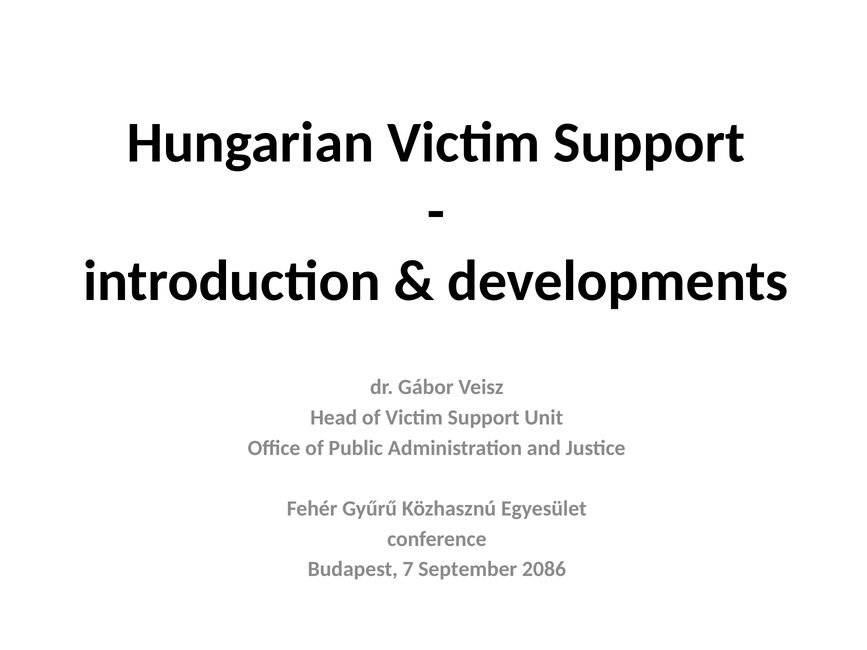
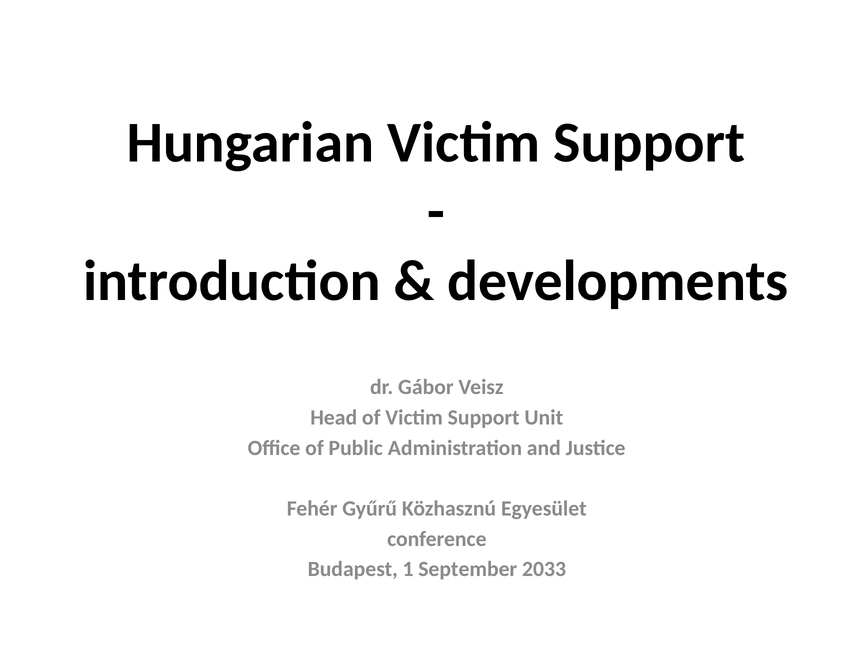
7: 7 -> 1 (408, 569)
2086: 2086 -> 2033 (544, 569)
